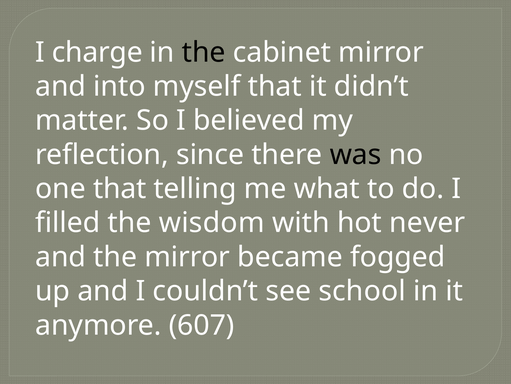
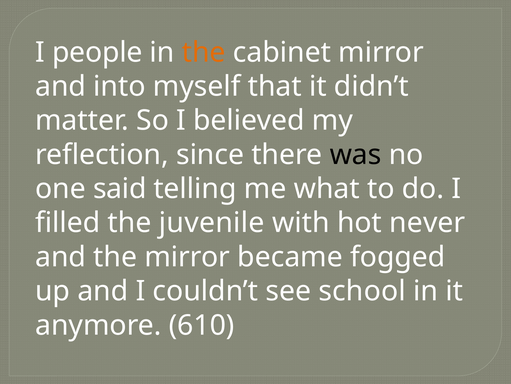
charge: charge -> people (97, 52)
the colour: black -> orange (204, 52)
one that: that -> said (120, 188)
wisdom: wisdom -> juvenile (212, 222)
607: 607 -> 610 (202, 325)
